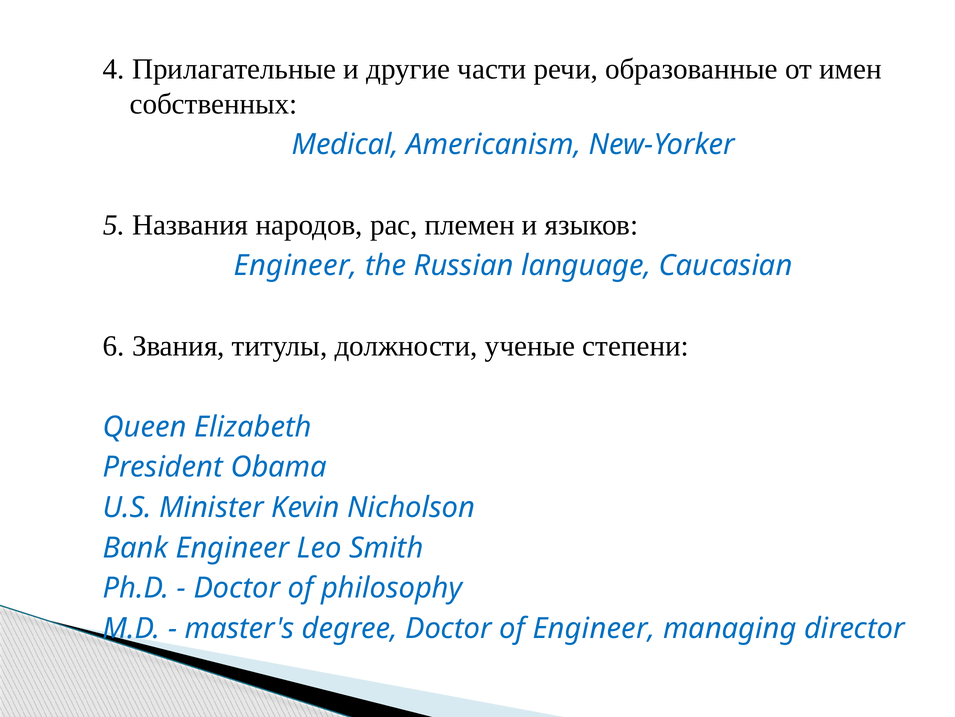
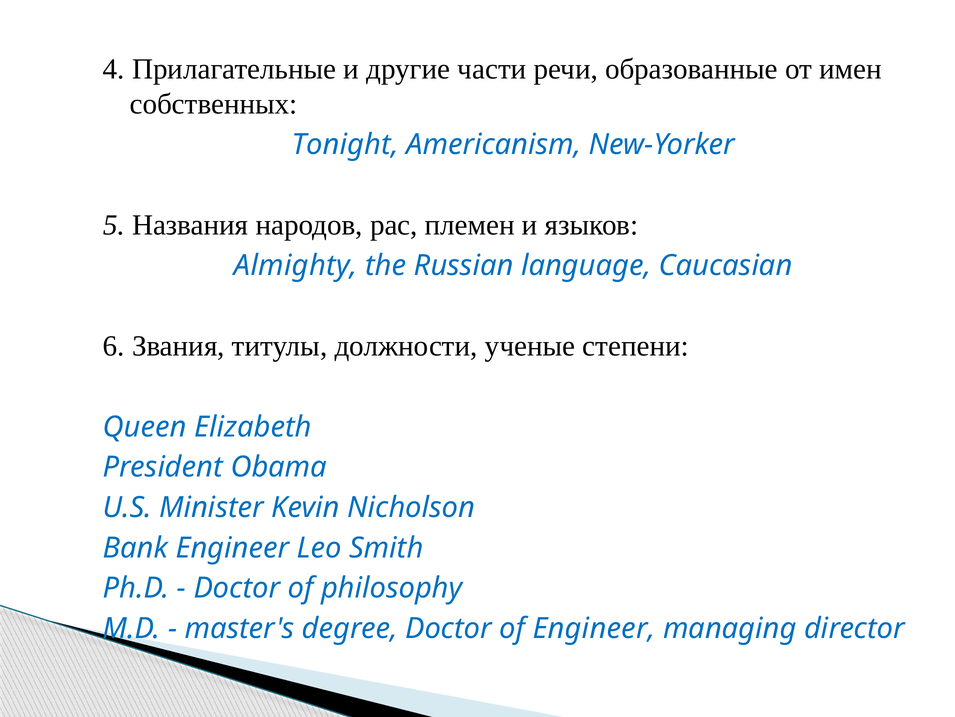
Medical: Medical -> Tonight (345, 144)
Engineer: Engineer -> Almighty (296, 265)
